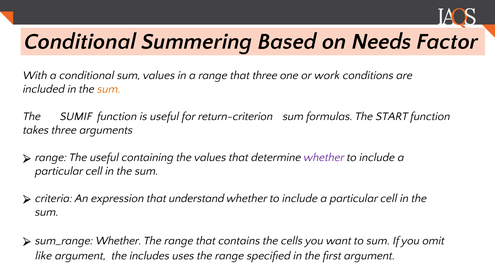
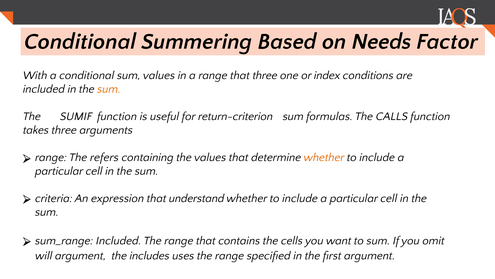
work: work -> index (327, 75)
START: START -> CALLS (392, 116)
The useful: useful -> refers (104, 157)
whether colour: purple -> orange (324, 157)
sum_range Whether: Whether -> Included (119, 240)
like: like -> will (44, 255)
